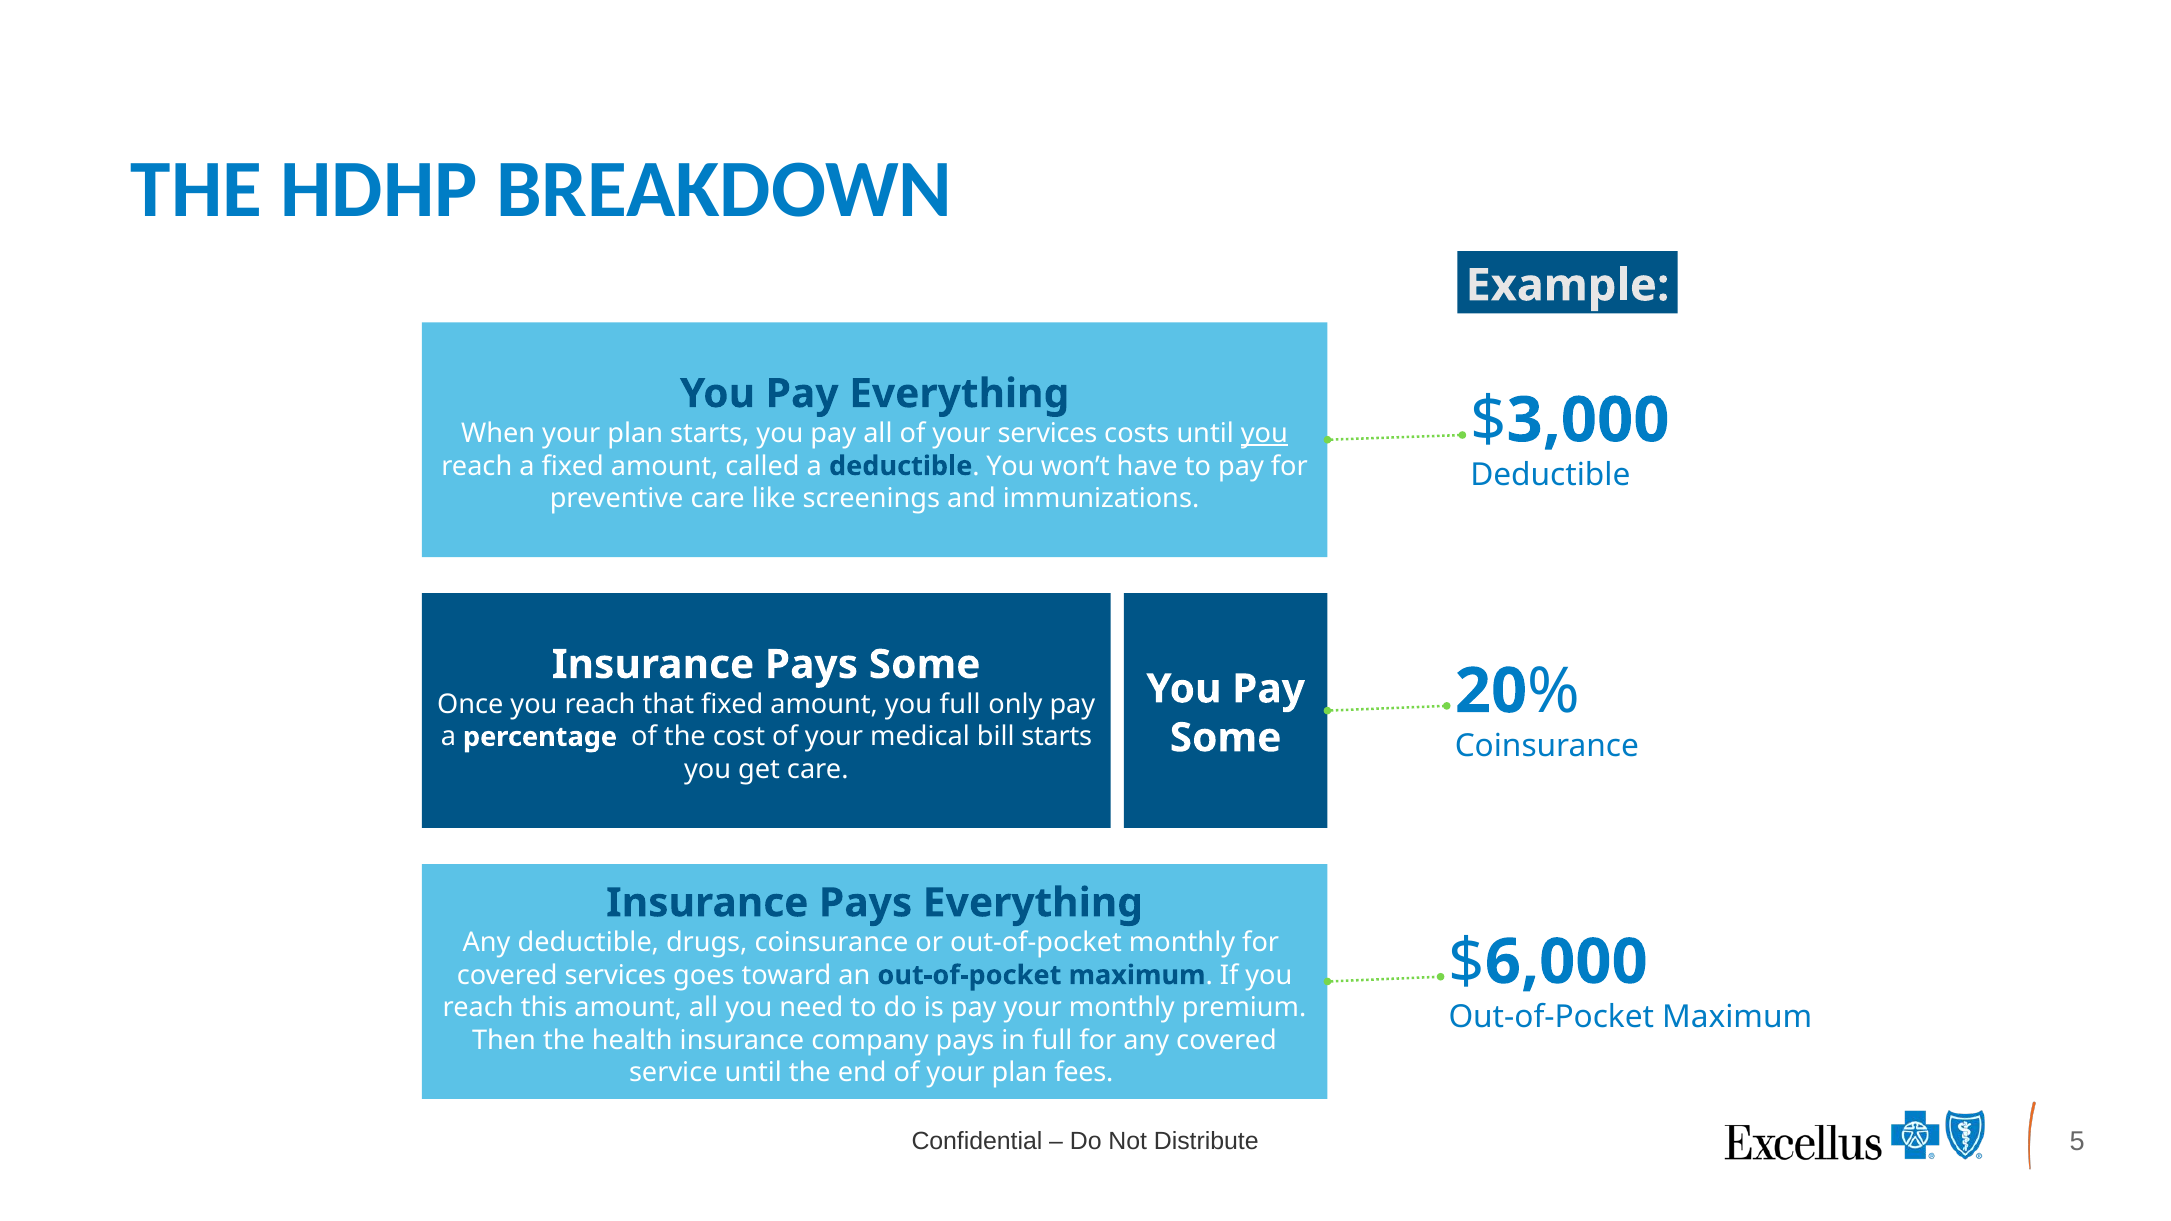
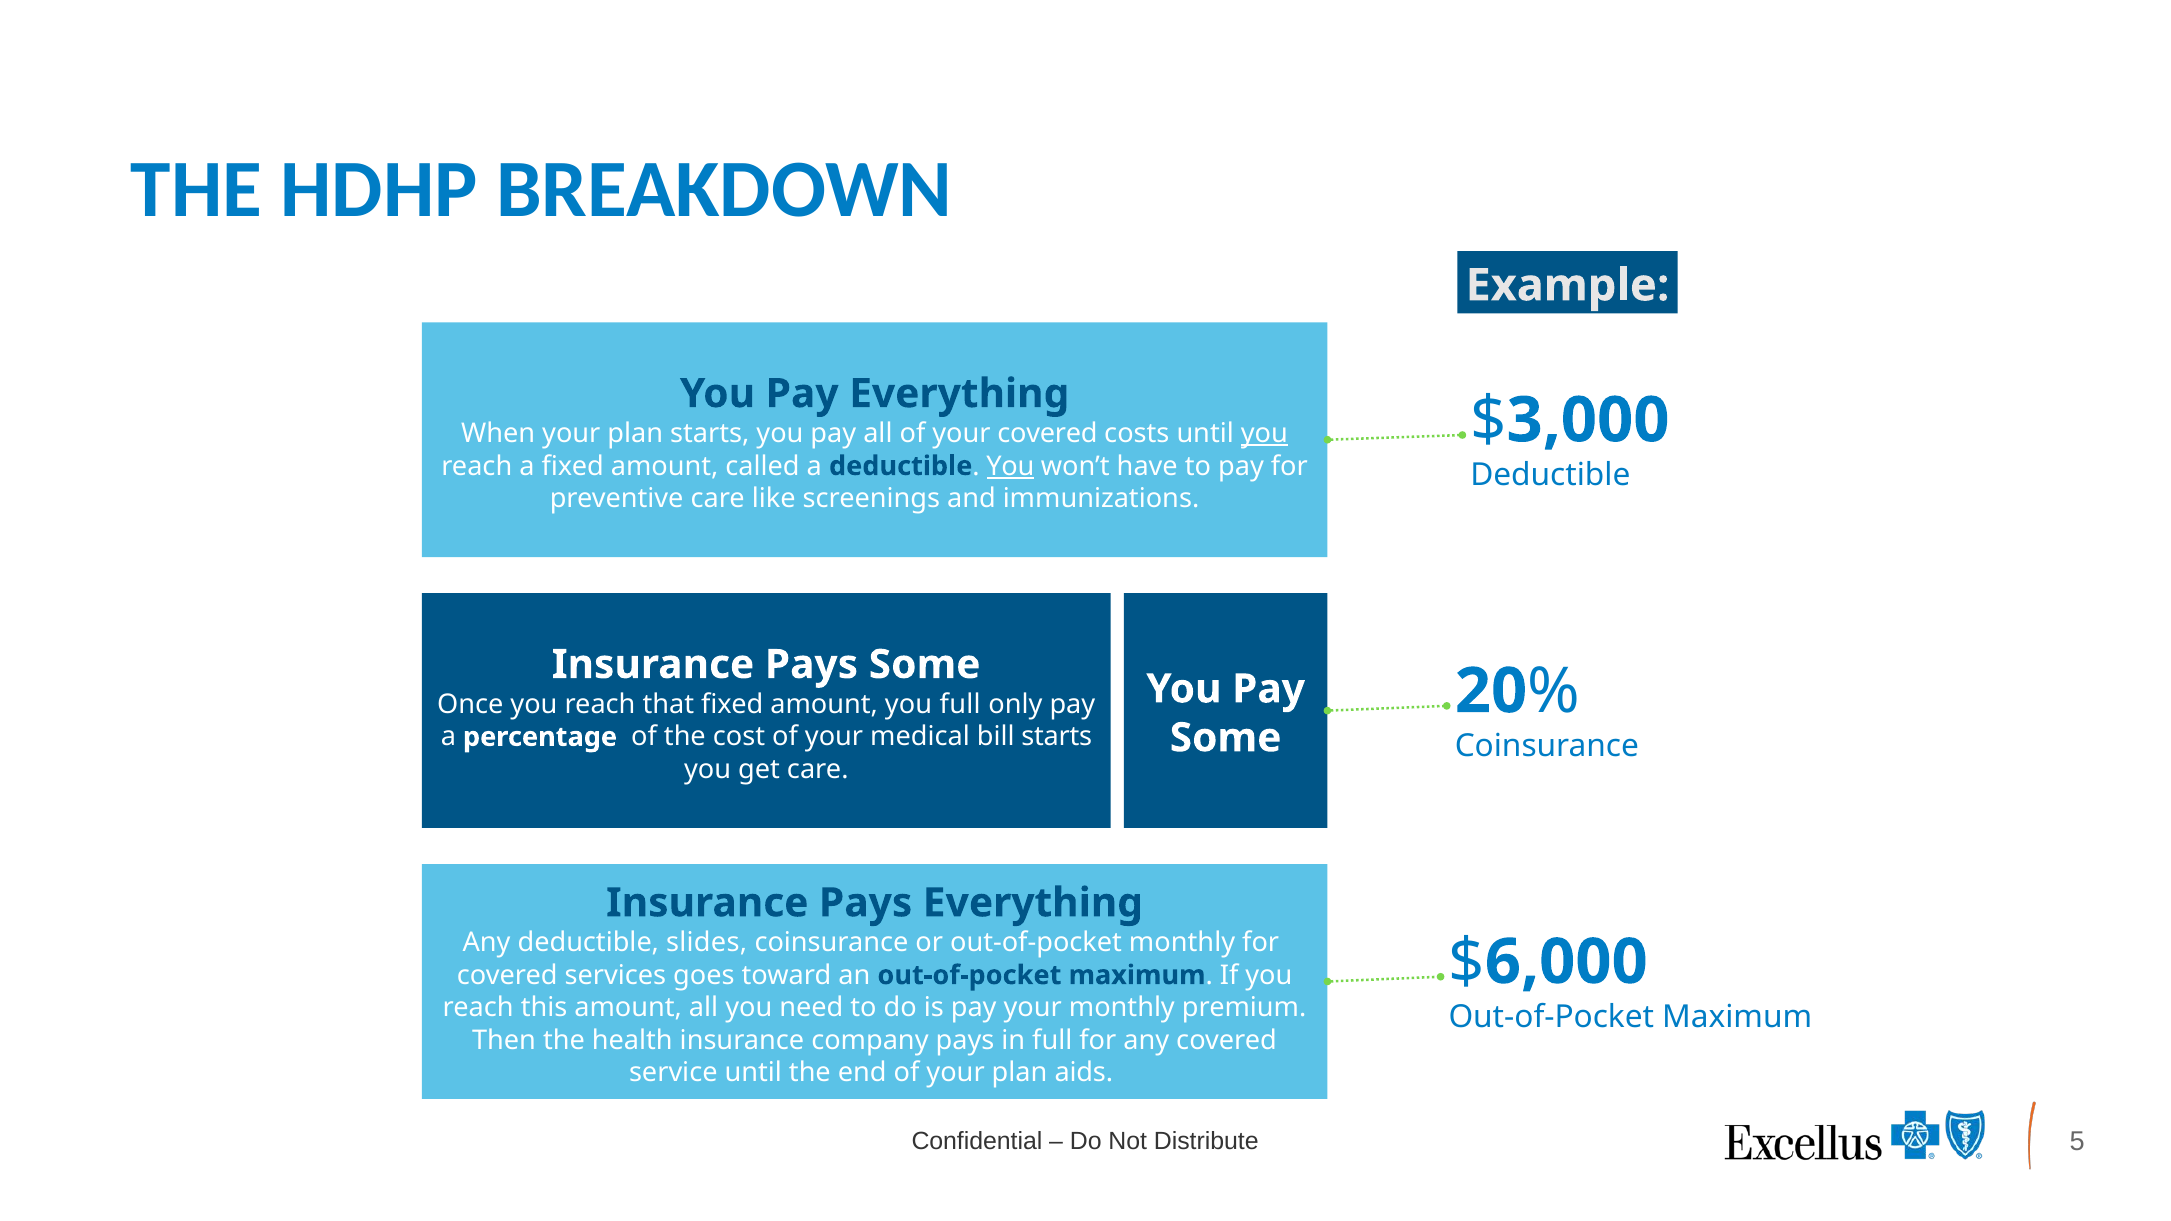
your services: services -> covered (1048, 434)
You underline: none -> present (1010, 466)
drugs: drugs -> slides (707, 943)
fees: fees -> aids (1084, 1073)
